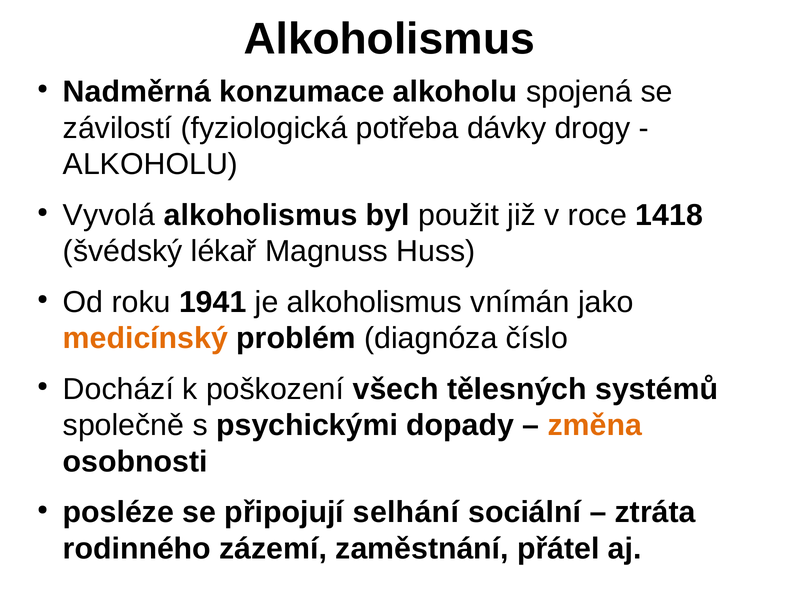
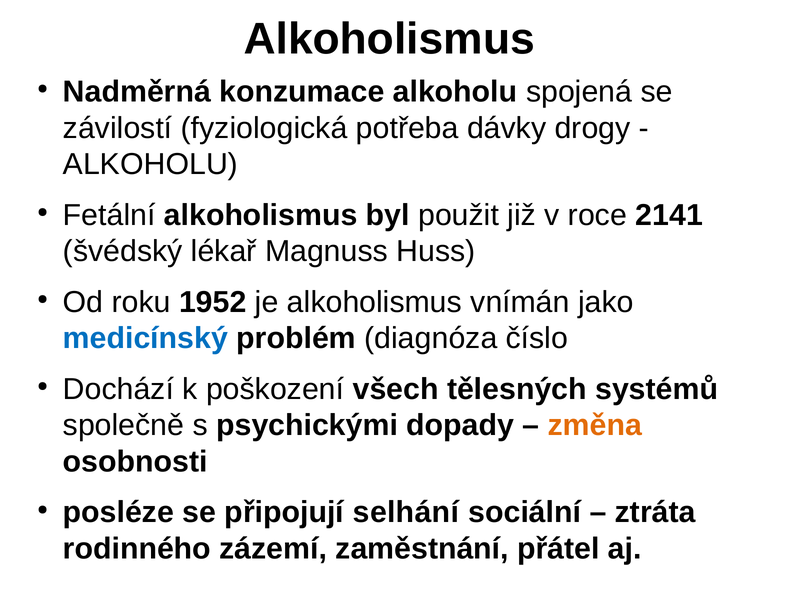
Vyvolá: Vyvolá -> Fetální (109, 215)
1418: 1418 -> 2141 (669, 215)
1941: 1941 -> 1952 (213, 302)
medicínský colour: orange -> blue (145, 339)
